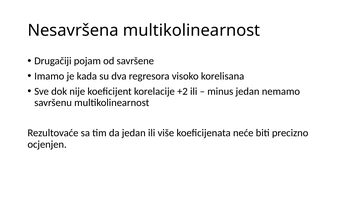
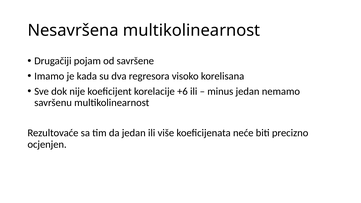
+2: +2 -> +6 (182, 91)
